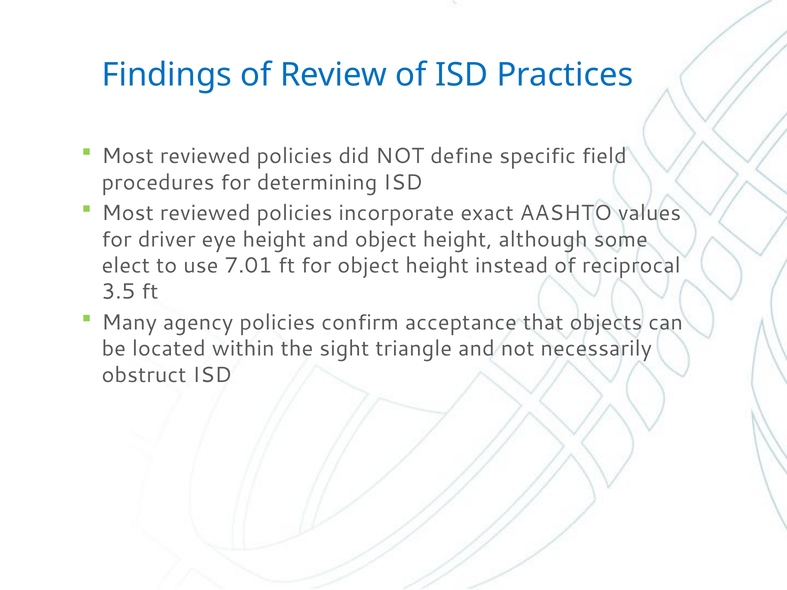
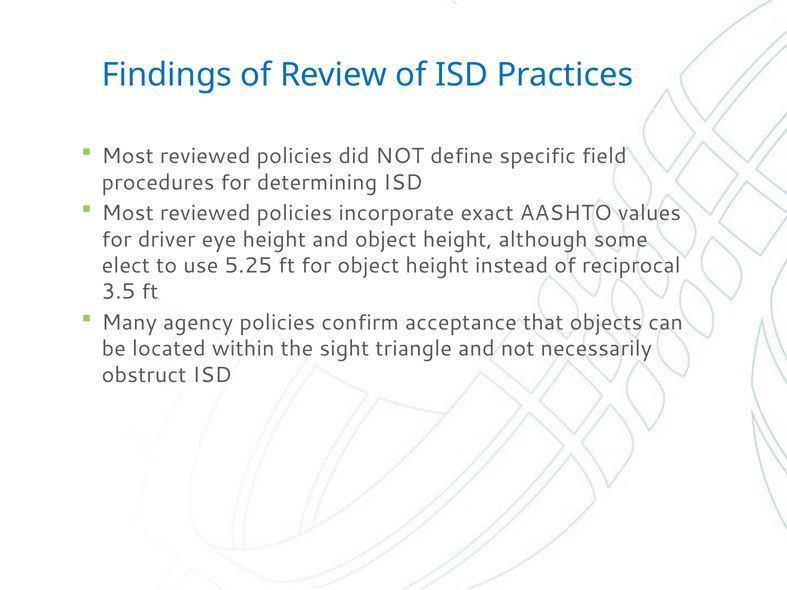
7.01: 7.01 -> 5.25 (248, 266)
